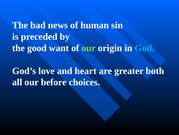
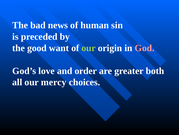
God colour: light blue -> pink (145, 48)
heart: heart -> order (86, 70)
before: before -> mercy (54, 82)
